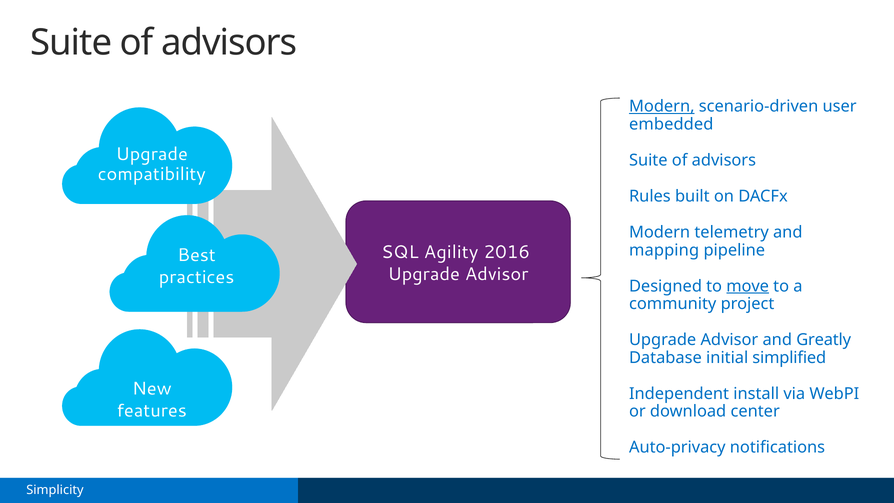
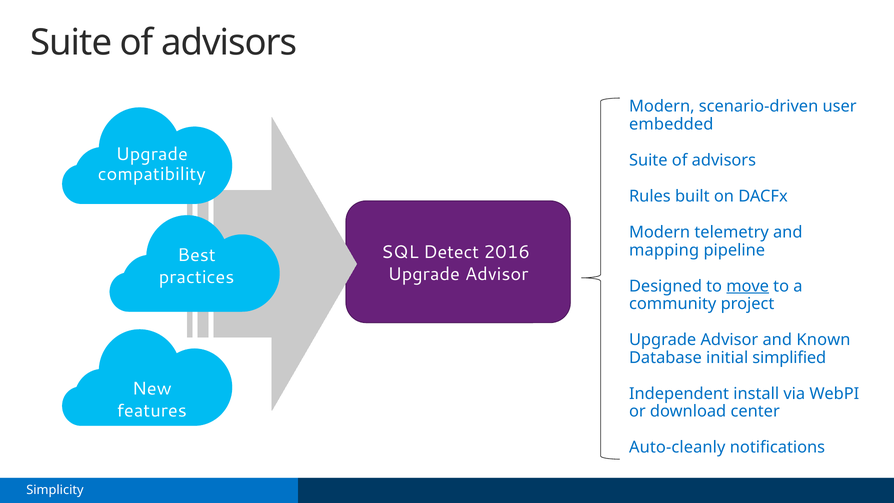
Modern underline: present -> none (662, 106)
Agility: Agility -> Detect (451, 252)
Greatly: Greatly -> Known (823, 340)
Auto-privacy: Auto-privacy -> Auto-cleanly (677, 447)
